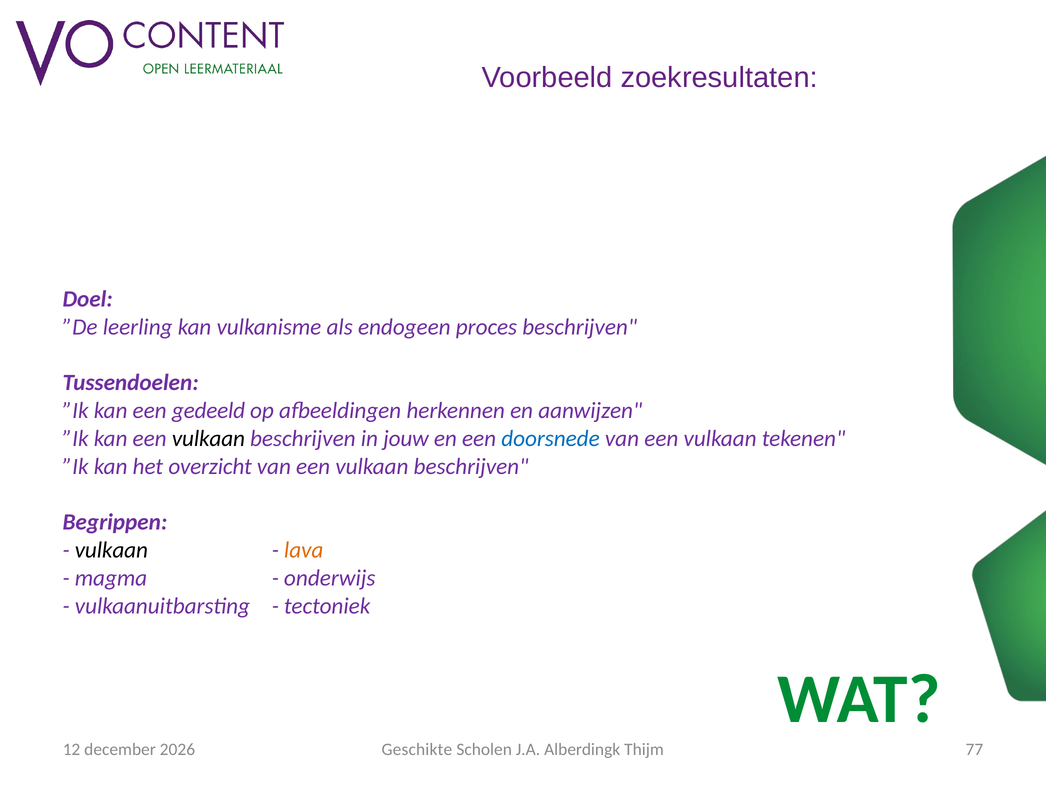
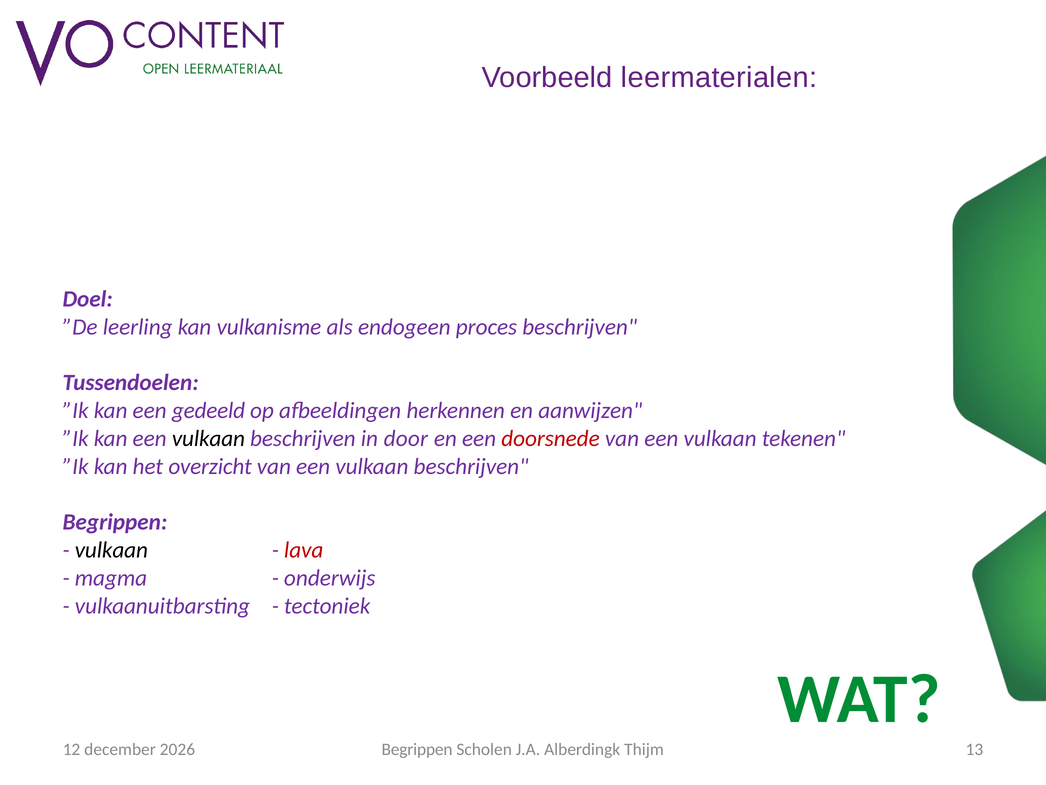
zoekresultaten: zoekresultaten -> leermaterialen (719, 78)
jouw: jouw -> door (406, 438)
doorsnede colour: blue -> red (550, 438)
lava colour: orange -> red (304, 550)
Geschikte: Geschikte -> Begrippen (417, 749)
77: 77 -> 13 (974, 749)
